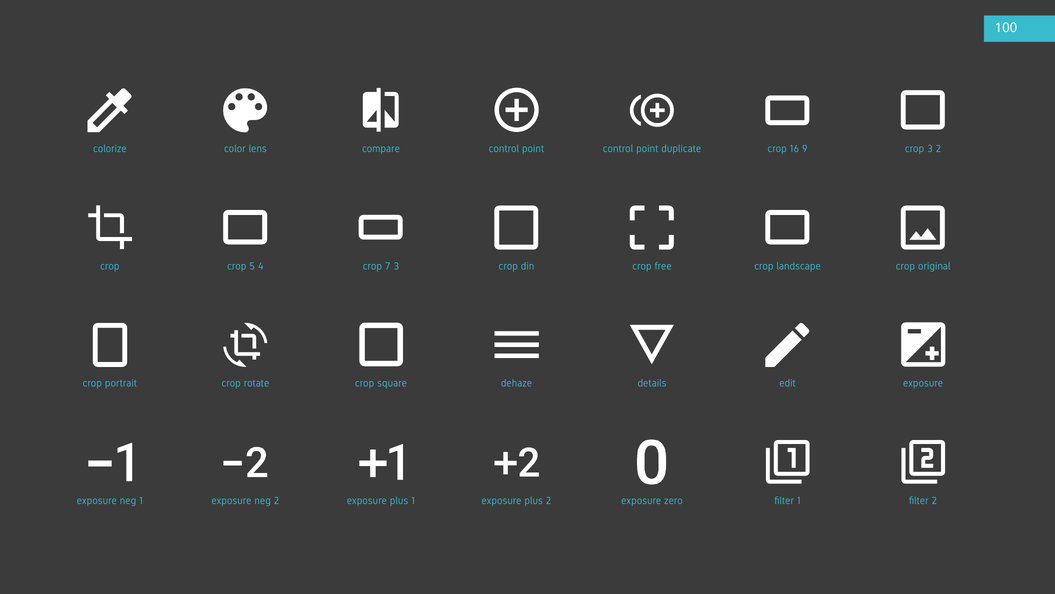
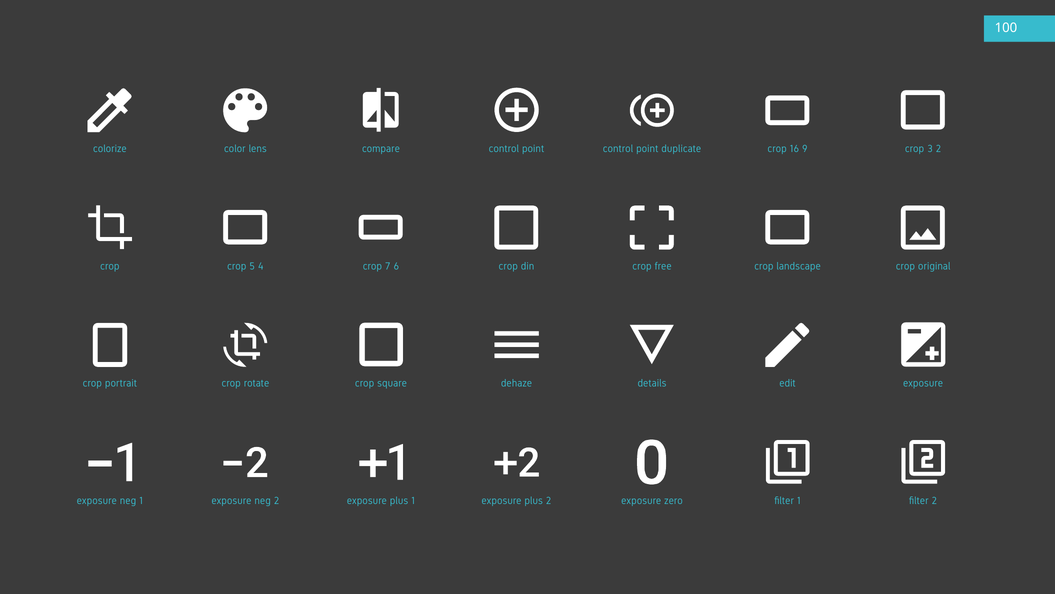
7 3: 3 -> 6 (396, 266)
